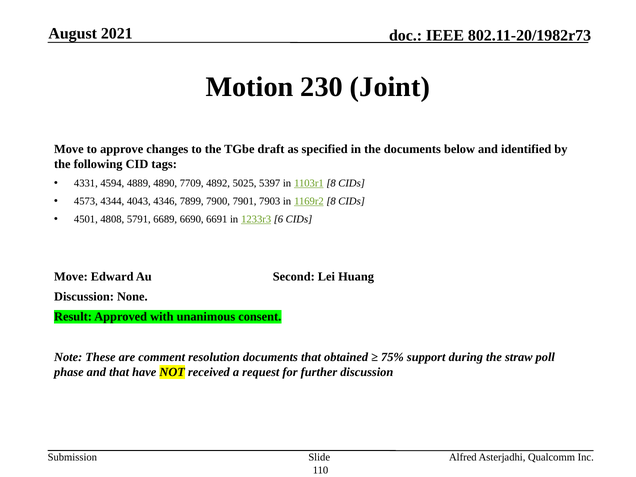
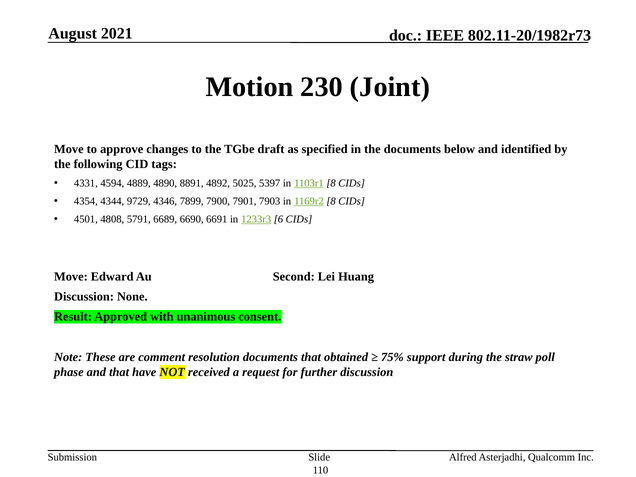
7709: 7709 -> 8891 (192, 183)
4573: 4573 -> 4354 (86, 201)
4043: 4043 -> 9729 (139, 201)
